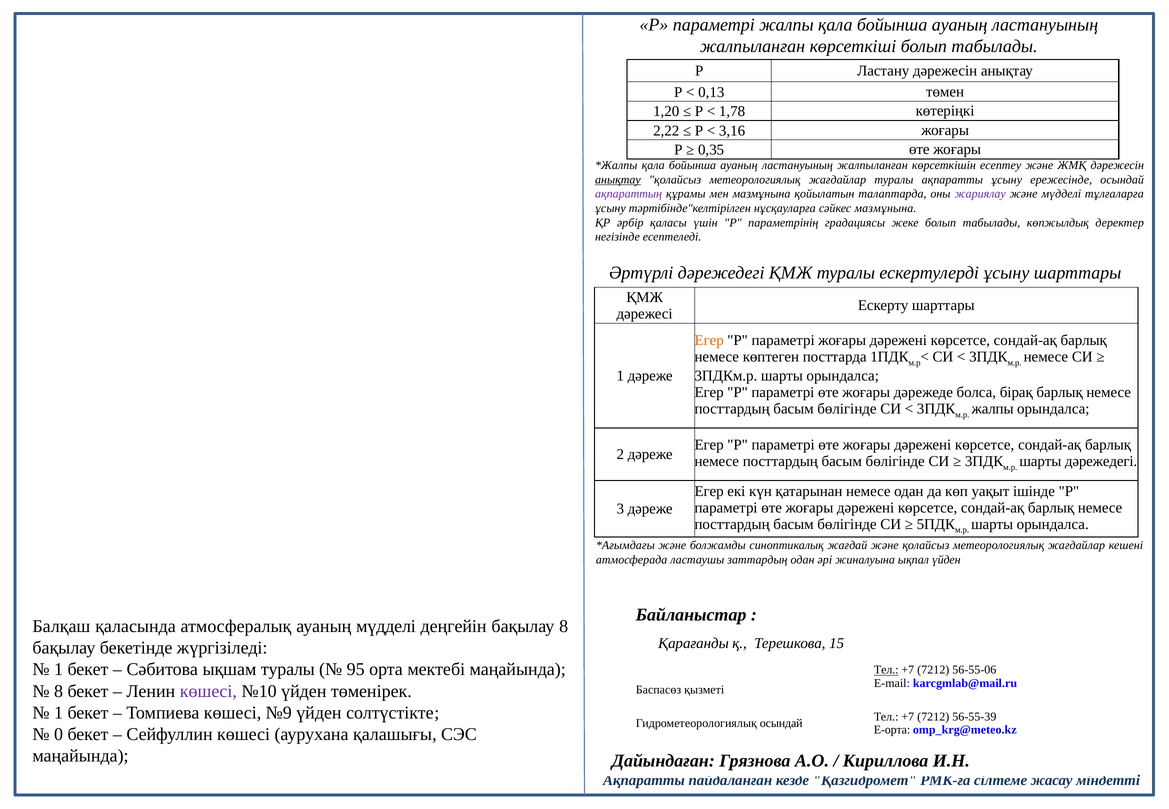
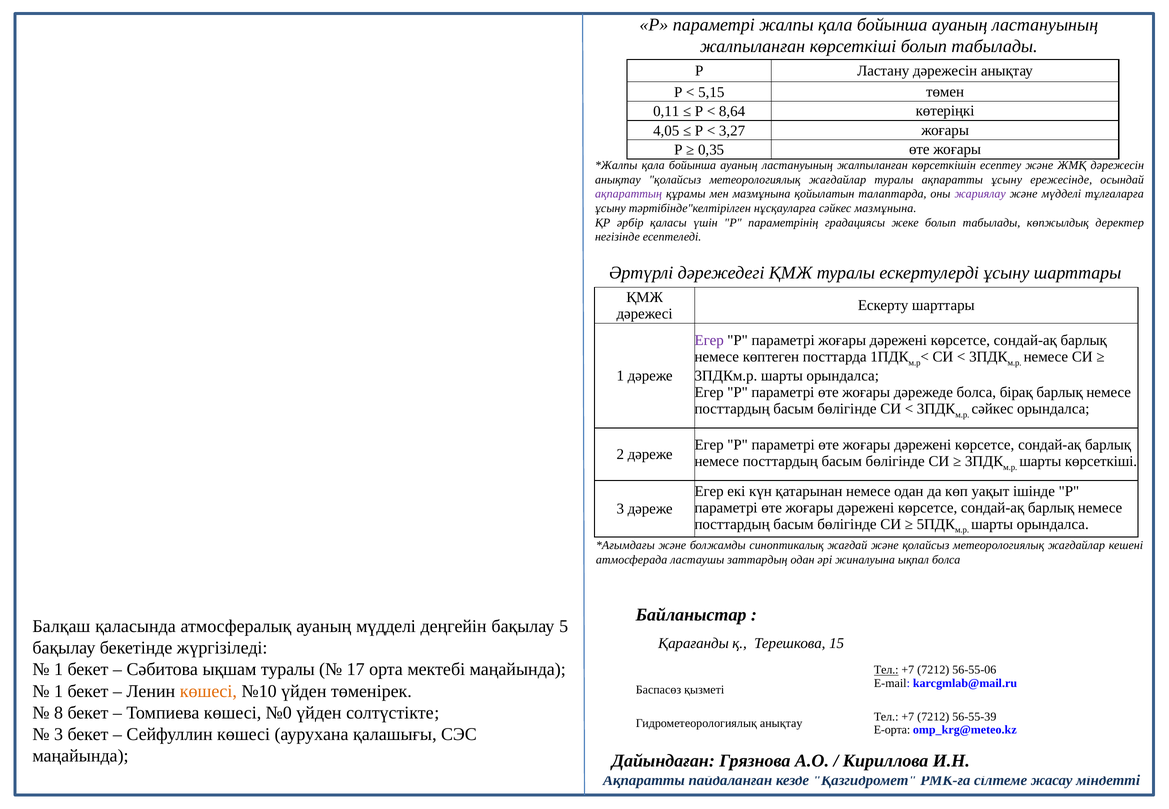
0,13: 0,13 -> 5,15 (711, 92)
1,20: 1,20 -> 0,11 (666, 111)
1,78: 1,78 -> 8,64 (732, 111)
2,22: 2,22 -> 4,05 (666, 131)
3,16: 3,16 -> 3,27 (732, 131)
анықтау underline: present -> none (618, 180)
Егер colour: orange -> purple (709, 340)
жалпы: жалпы -> сәйкес (992, 409)
шарты дәрежедегі: дәрежедегі -> көрсеткіші (1101, 462)
ықпал үйден: үйден -> болса (946, 560)
бақылау 8: 8 -> 5 (564, 627)
95: 95 -> 17 (356, 670)
8: 8 -> 1 (59, 691)
көшесі colour: purple -> orange (208, 691)
1: 1 -> 8 (59, 713)
№9: №9 -> №0 (279, 713)
Гидрометеорологиялық осындай: осындай -> анықтау (781, 724)
0: 0 -> 3 (59, 735)
